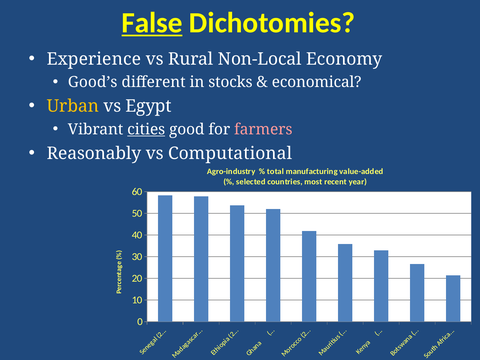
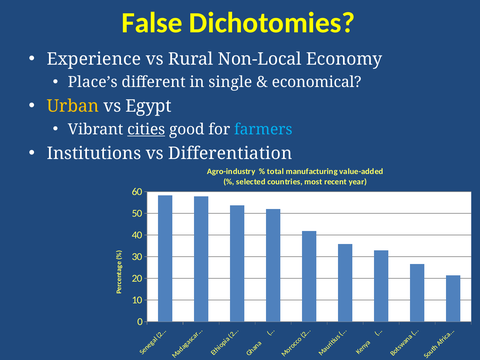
False underline: present -> none (152, 23)
Good’s: Good’s -> Place’s (93, 82)
stocks: stocks -> single (230, 82)
farmers colour: pink -> light blue (263, 129)
Reasonably: Reasonably -> Institutions (94, 153)
Computational: Computational -> Differentiation (230, 153)
